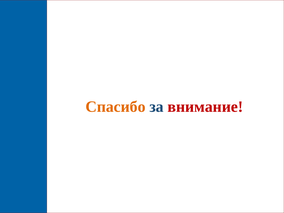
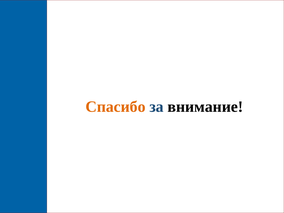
внимание colour: red -> black (205, 107)
